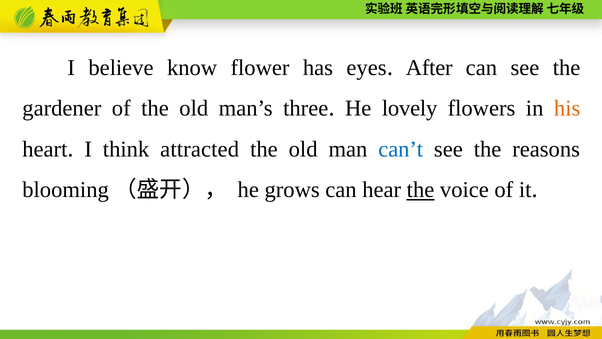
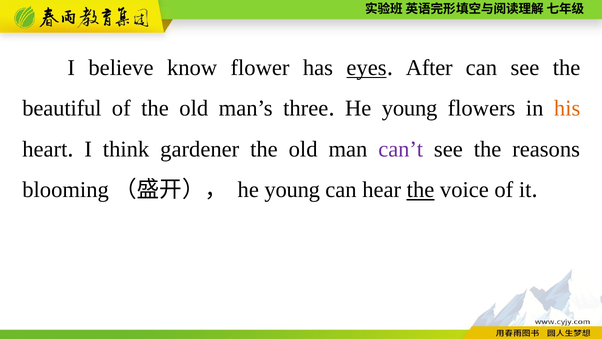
eyes underline: none -> present (367, 68)
gardener: gardener -> beautiful (62, 108)
lovely: lovely -> young (410, 108)
attracted: attracted -> gardener (200, 149)
can’t colour: blue -> purple (401, 149)
grows: grows -> young (292, 190)
